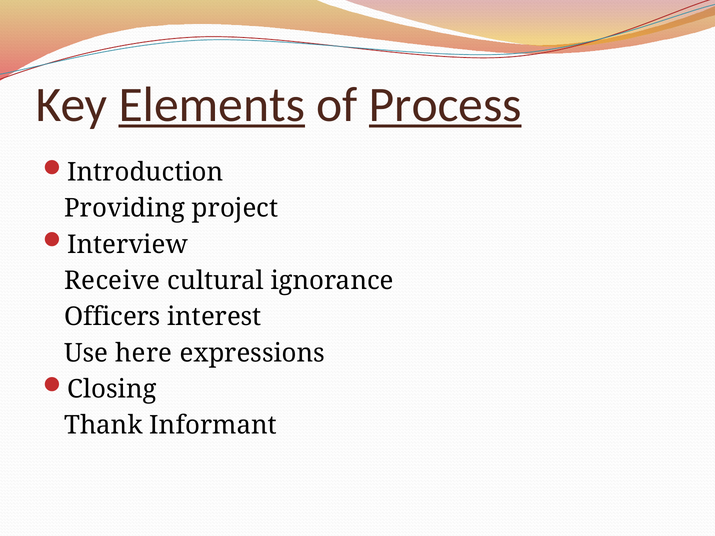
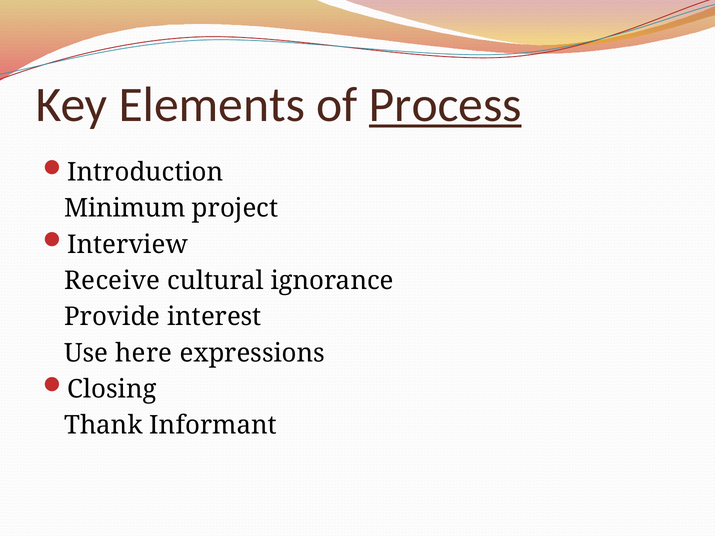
Elements underline: present -> none (212, 105)
Providing: Providing -> Minimum (125, 208)
Officers: Officers -> Provide (112, 317)
